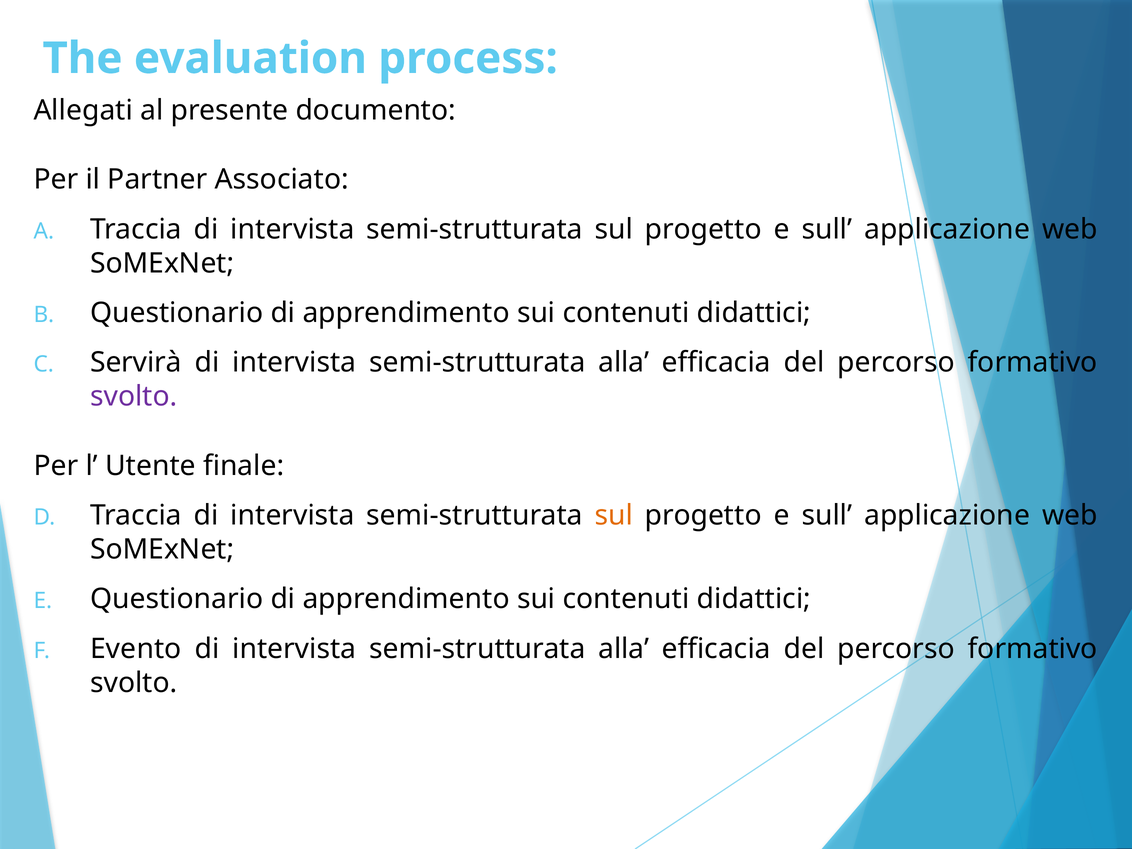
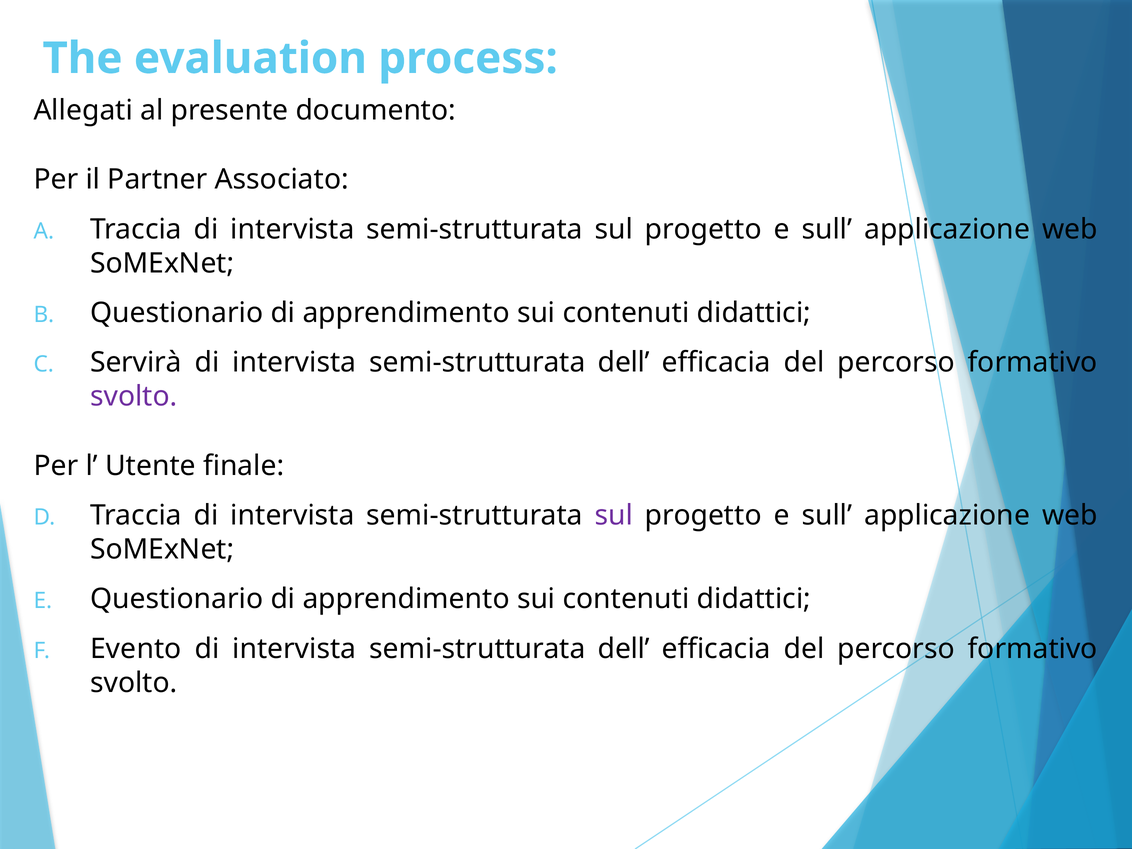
alla: alla -> dell (624, 363)
sul colour: orange -> purple (614, 515)
alla: alla -> dell (624, 649)
